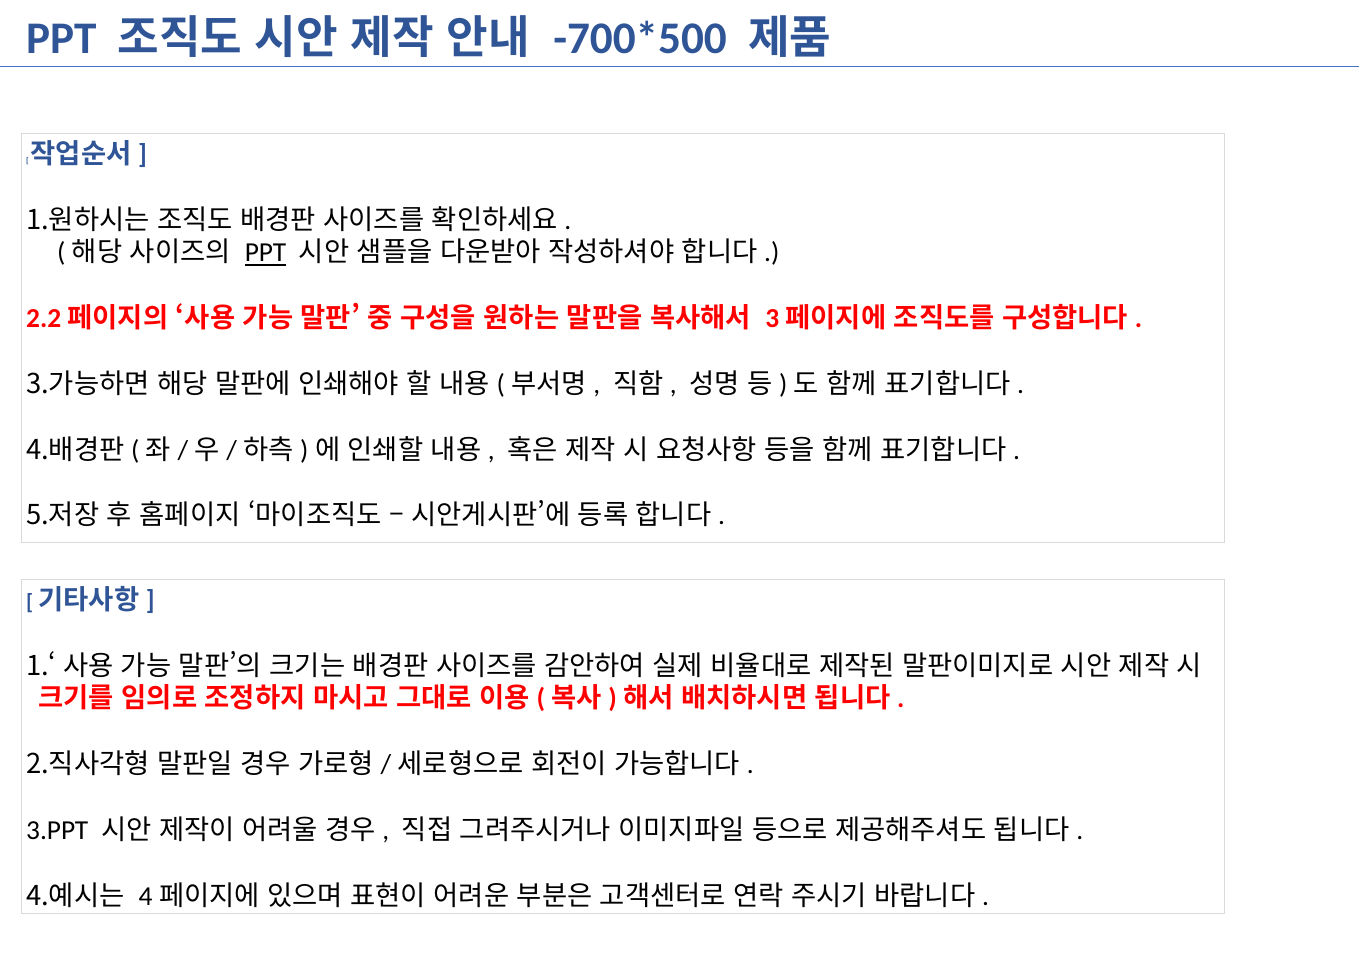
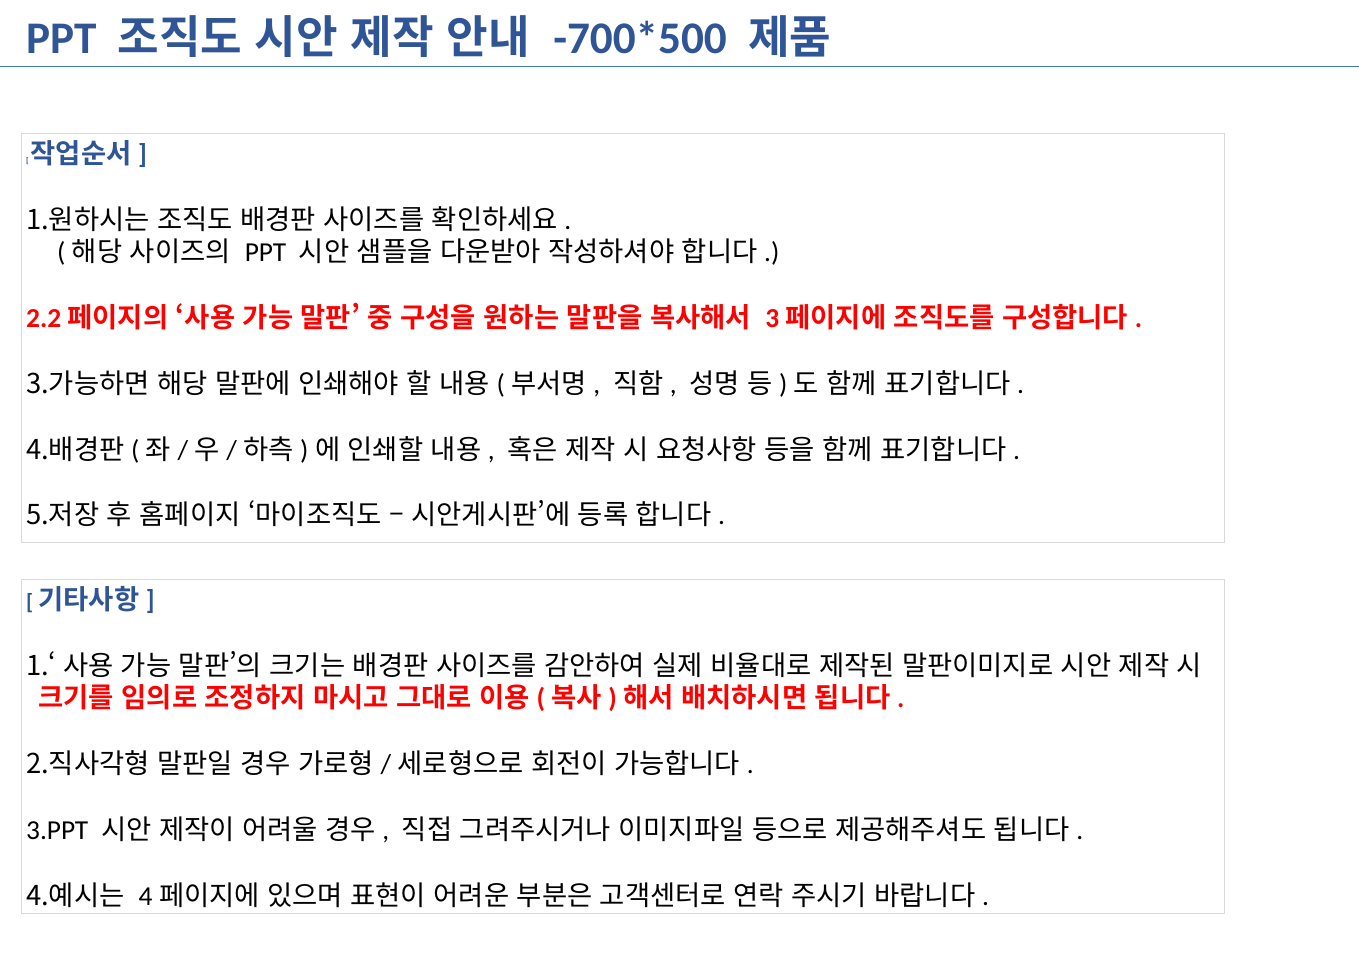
PPT underline: present -> none (266, 253)
